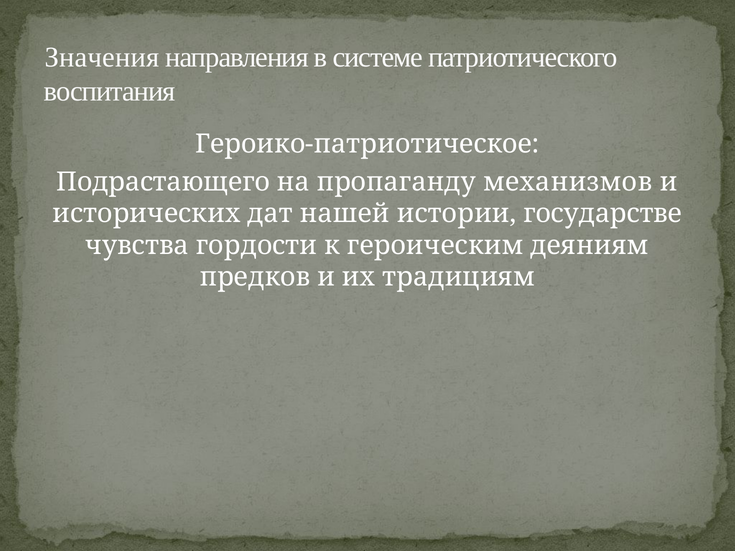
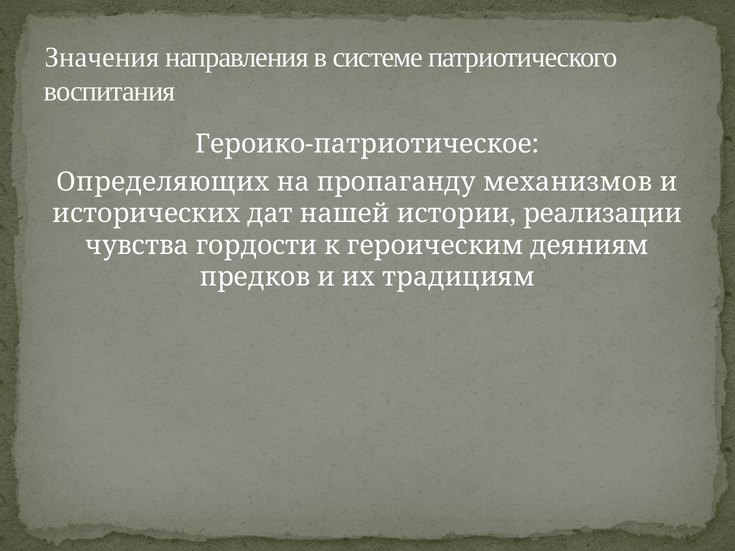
Подрастающего: Подрастающего -> Определяющих (163, 182)
государстве: государстве -> реализации (603, 214)
